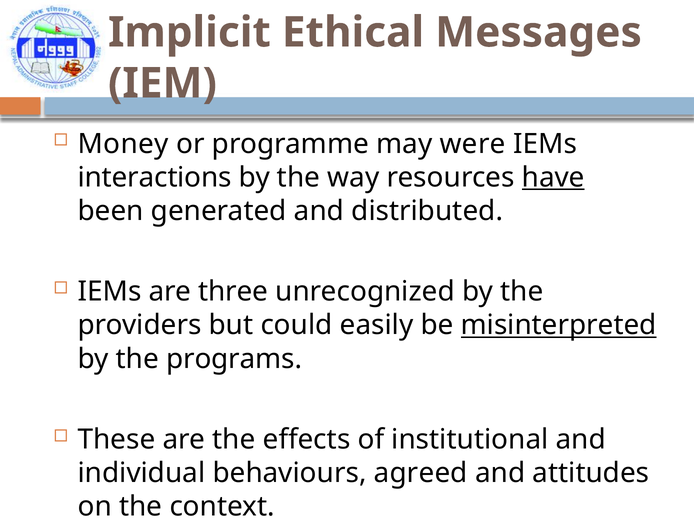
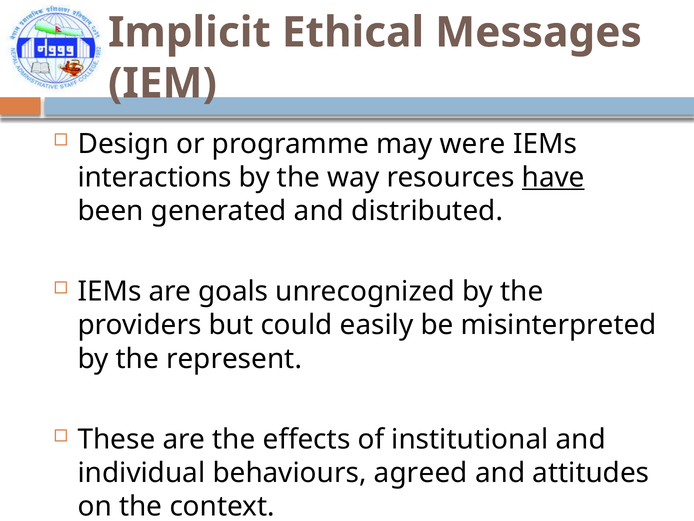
Money: Money -> Design (123, 144)
three: three -> goals (233, 291)
misinterpreted underline: present -> none (559, 325)
programs: programs -> represent (234, 358)
